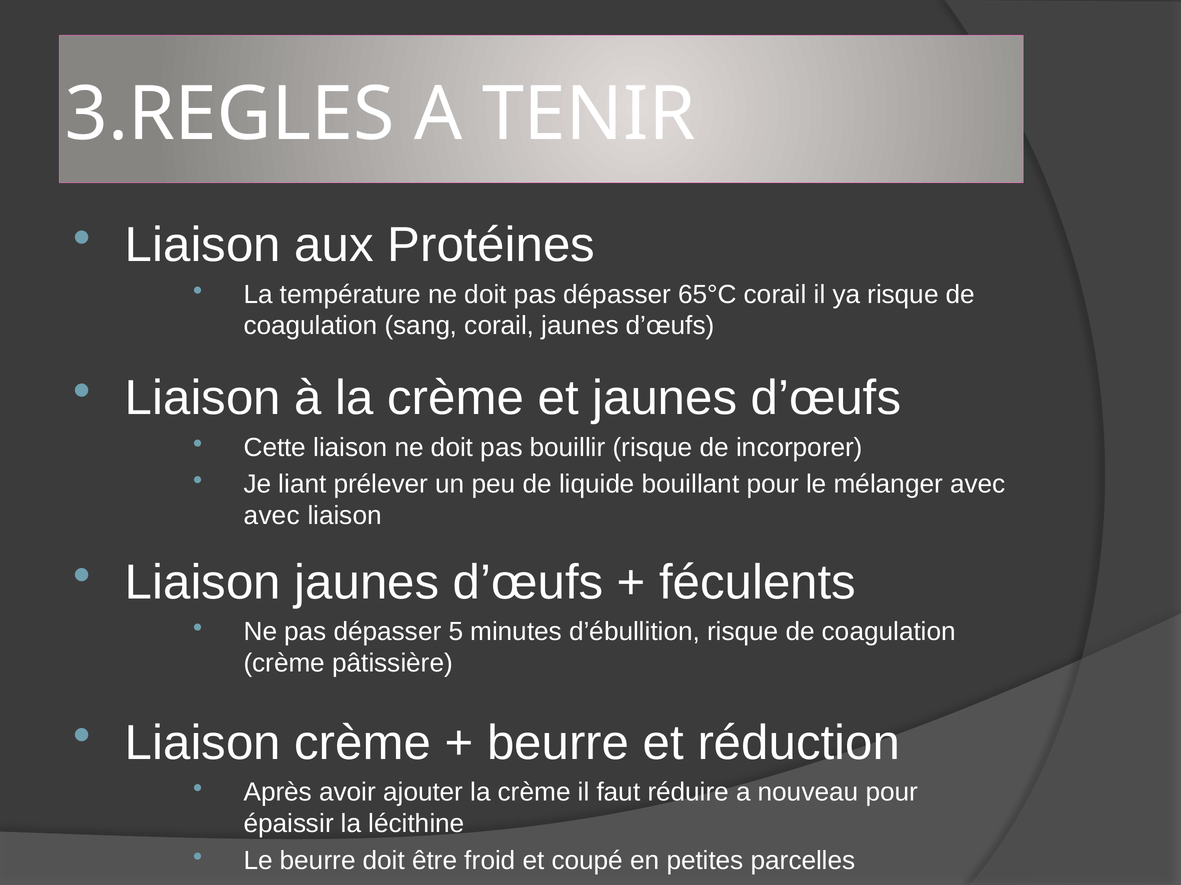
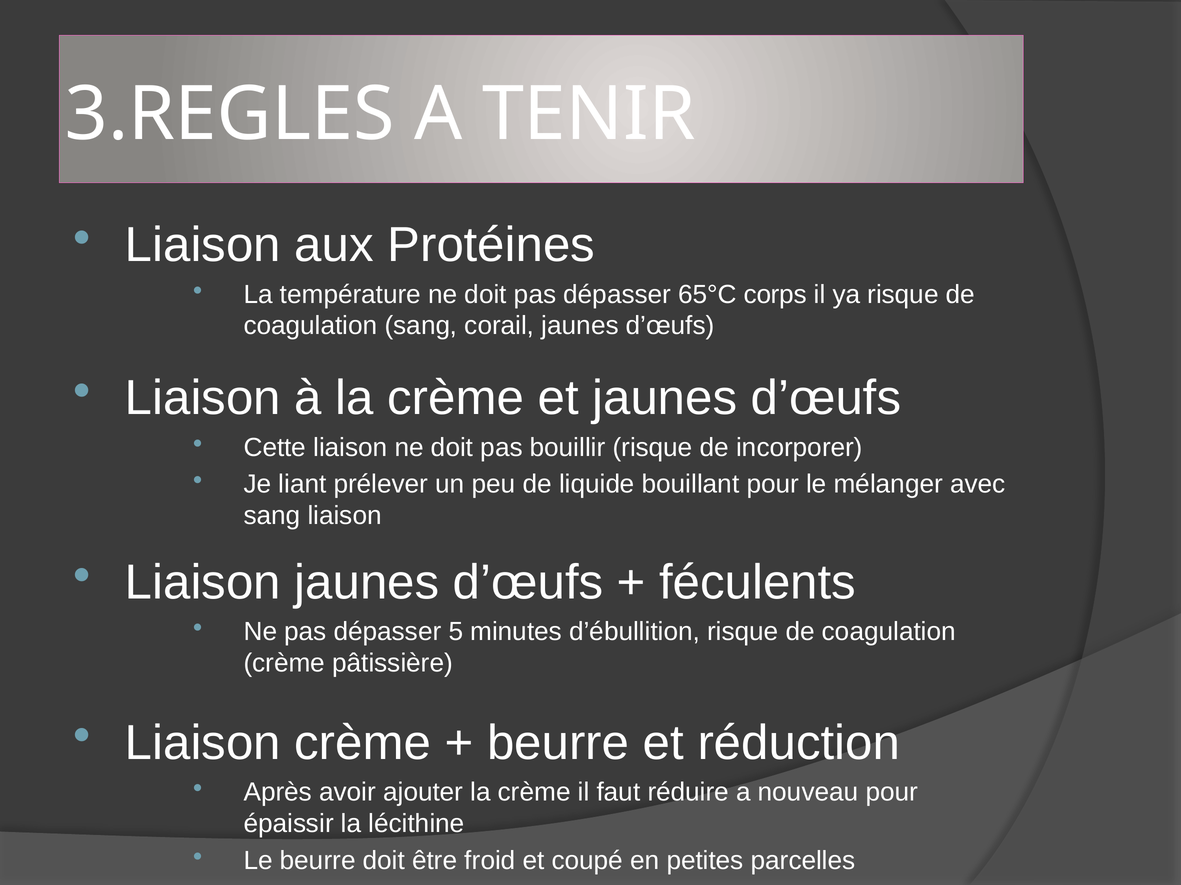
65°C corail: corail -> corps (775, 295)
avec: avec -> sang (272, 516)
